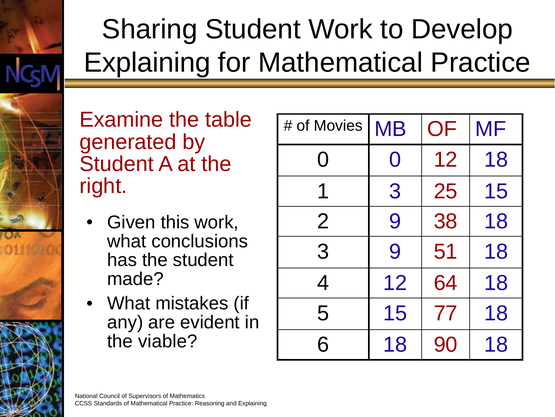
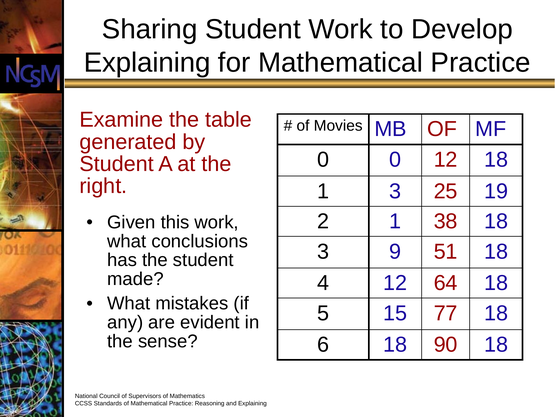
25 15: 15 -> 19 (496, 191)
2 9: 9 -> 1 (395, 221)
viable: viable -> sense (168, 341)
